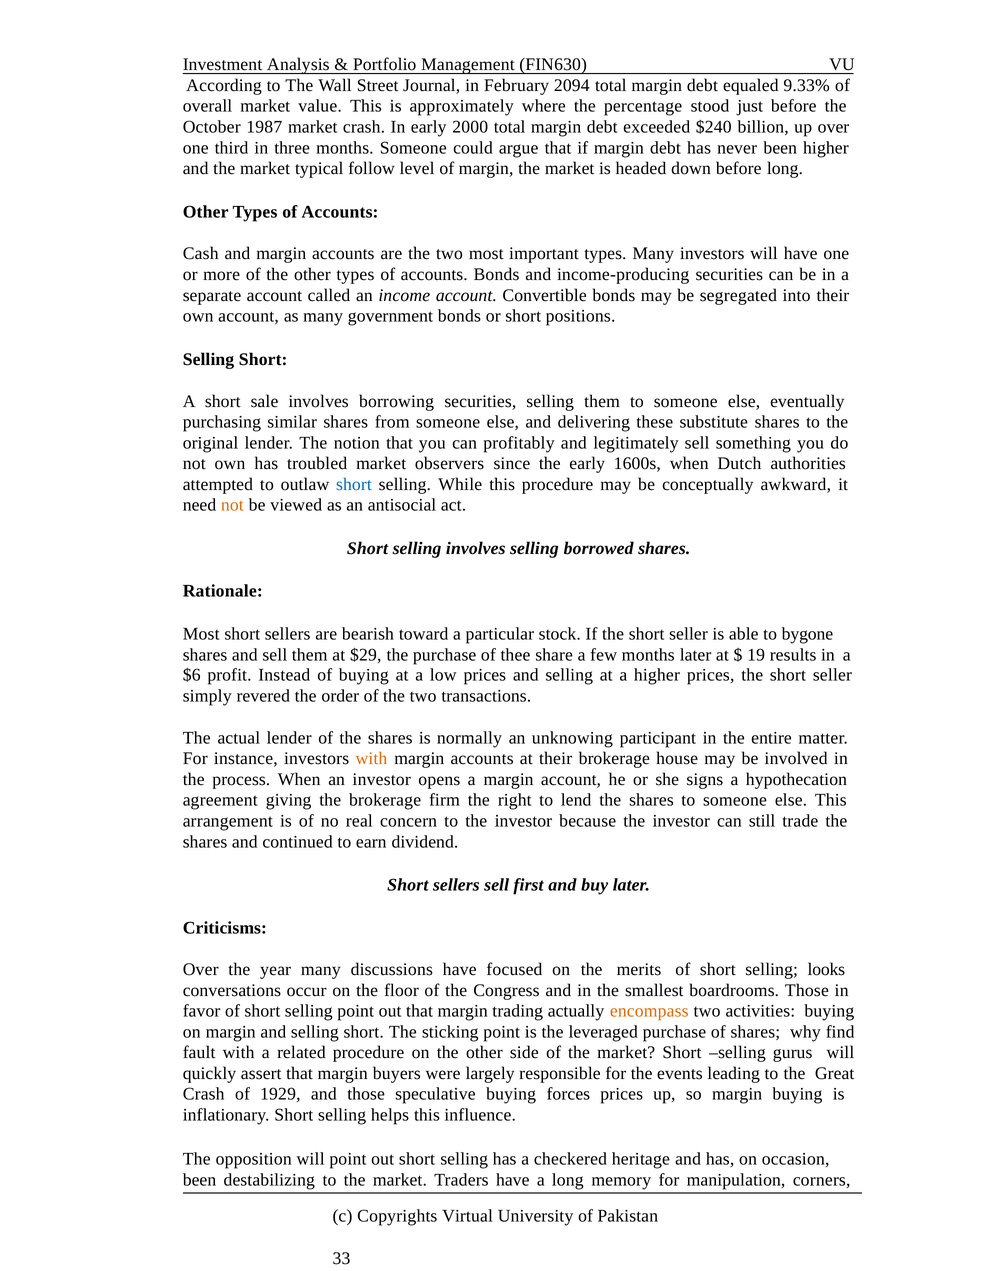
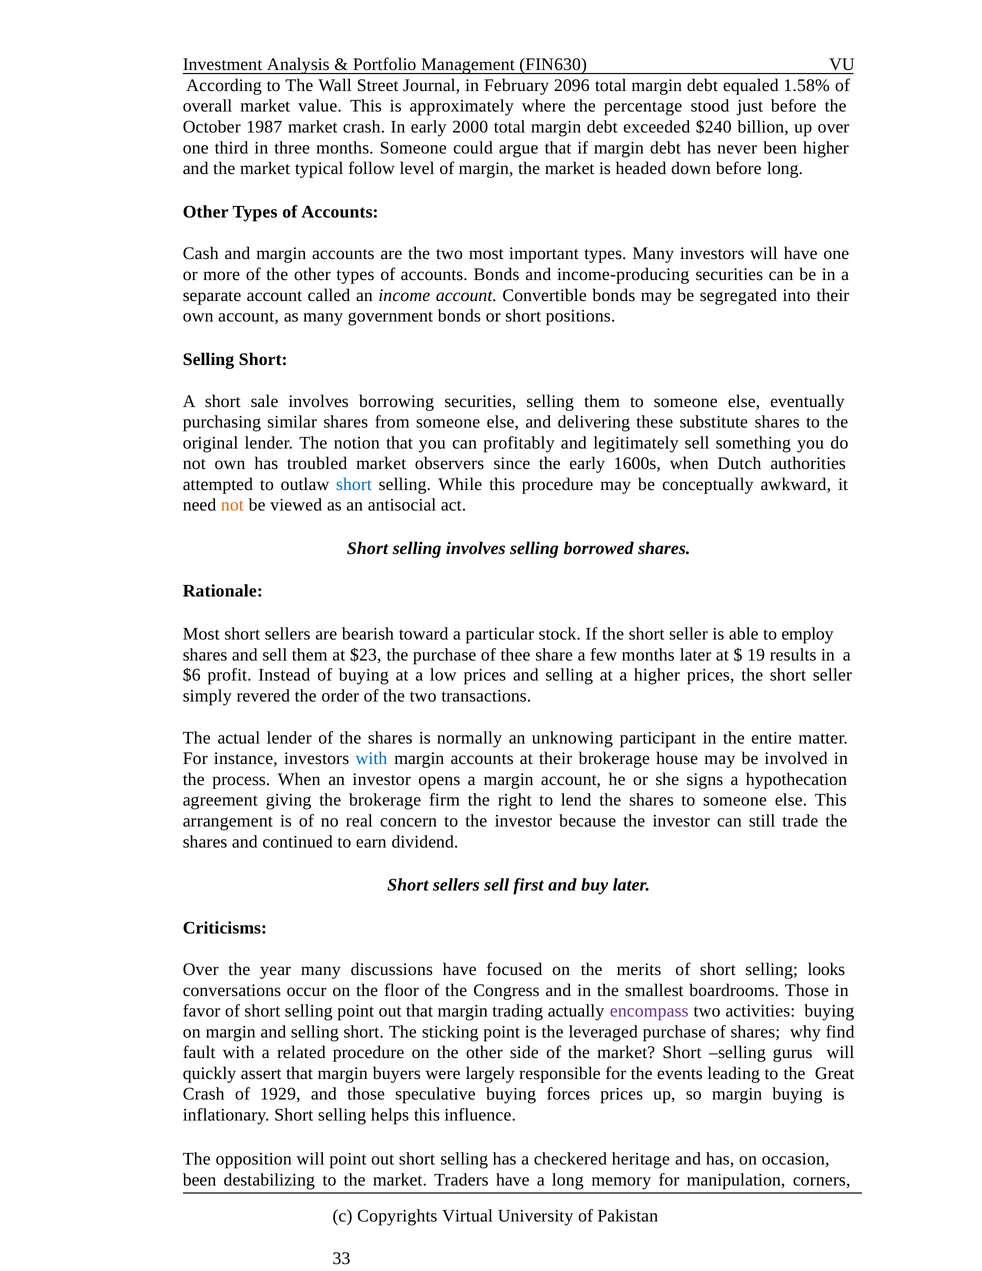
2094: 2094 -> 2096 (572, 85)
9.33%: 9.33% -> 1.58% (807, 85)
bygone: bygone -> employ (807, 634)
$29: $29 -> $23 (366, 655)
with colour: orange -> blue (371, 758)
encompass colour: orange -> purple (649, 1011)
